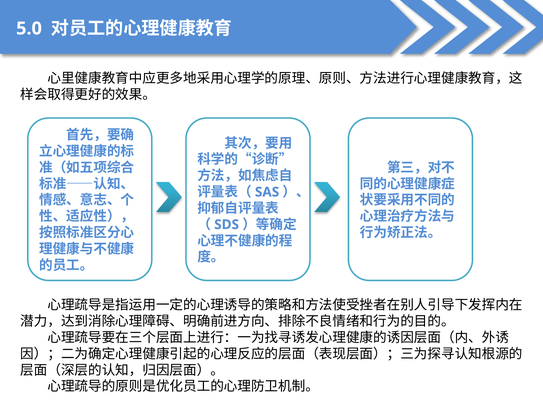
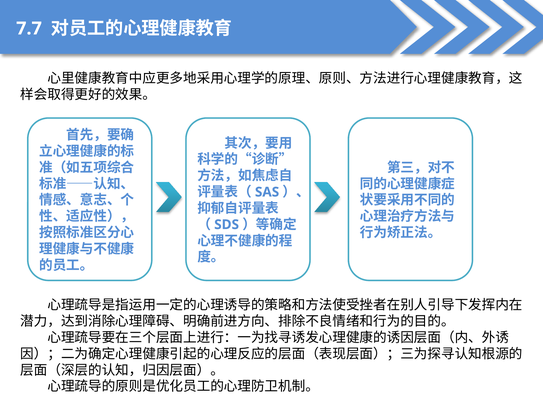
5.0: 5.0 -> 7.7 (29, 29)
